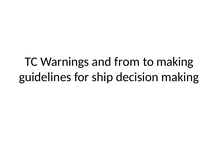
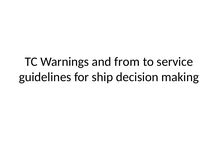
to making: making -> service (175, 62)
